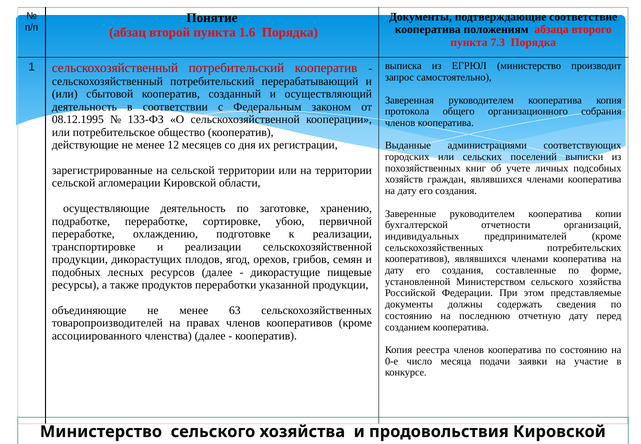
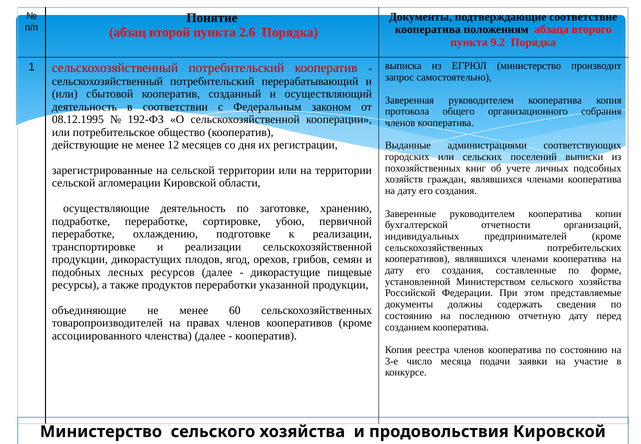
1.6: 1.6 -> 2.6 (247, 33)
7.3: 7.3 -> 9.2 (498, 42)
133-ФЗ: 133-ФЗ -> 192-ФЗ (146, 119)
63: 63 -> 60 (235, 310)
0-е: 0-е -> 3-е (392, 361)
